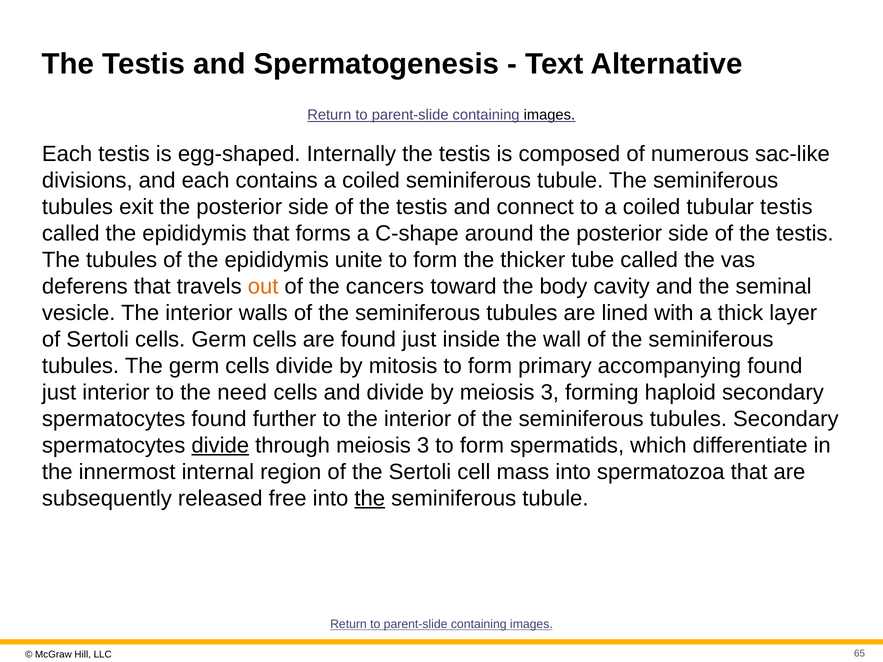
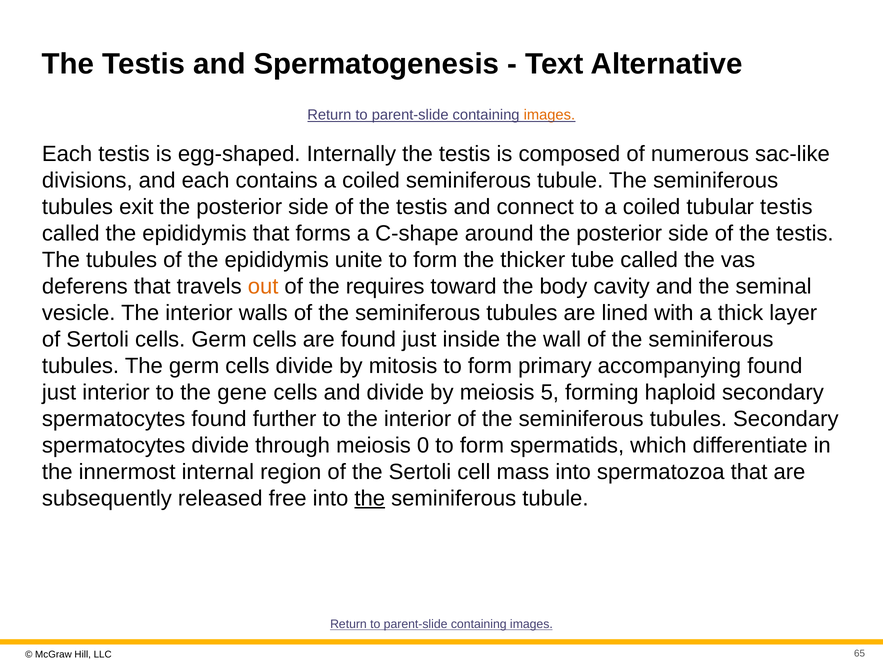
images colour: black -> orange (549, 115)
cancers: cancers -> requires (385, 287)
need: need -> gene (242, 393)
by meiosis 3: 3 -> 5 (550, 393)
divide underline: present -> none (220, 446)
through meiosis 3: 3 -> 0 (423, 446)
